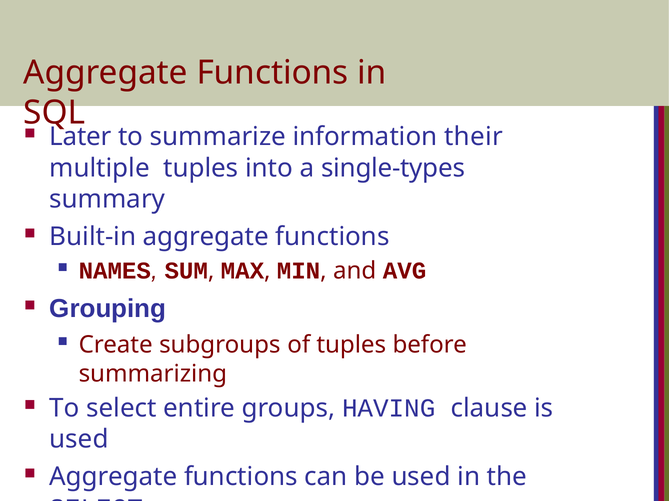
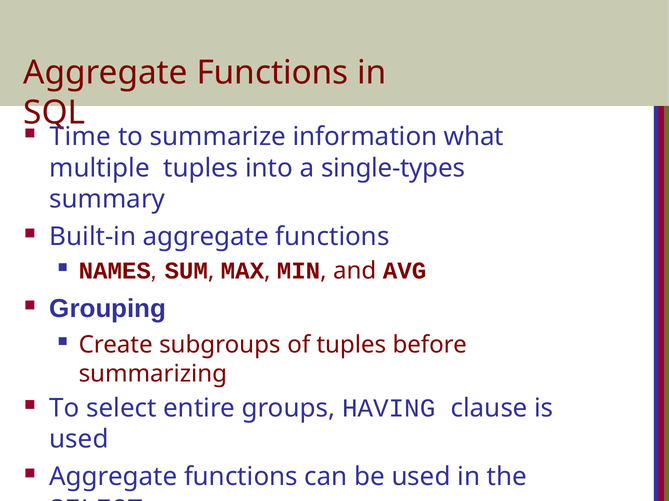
Later: Later -> Time (80, 137)
their: their -> what (474, 137)
